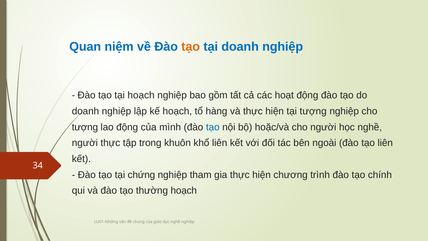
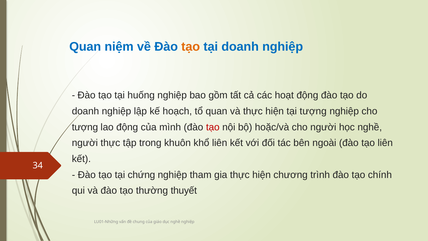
tại hoạch: hoạch -> huống (141, 95)
tổ hàng: hàng -> quan (216, 111)
tạo colour: blue -> red (213, 127)
thường hoạch: hoạch -> thuyết (184, 190)
